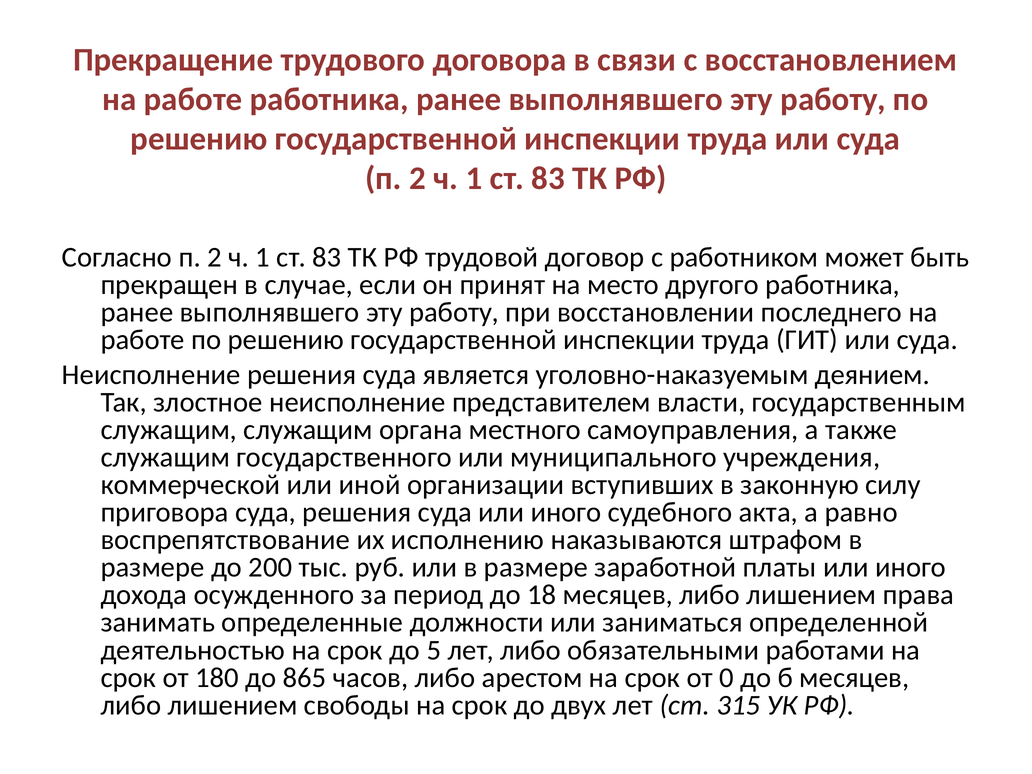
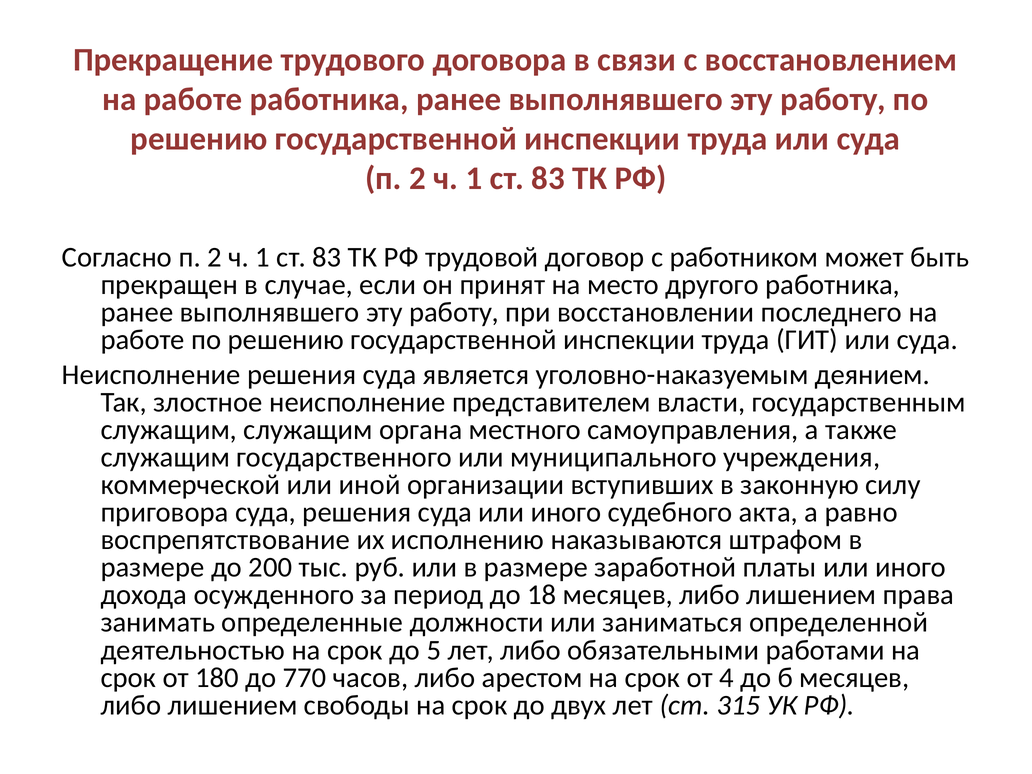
865: 865 -> 770 (305, 678)
0: 0 -> 4 (727, 678)
